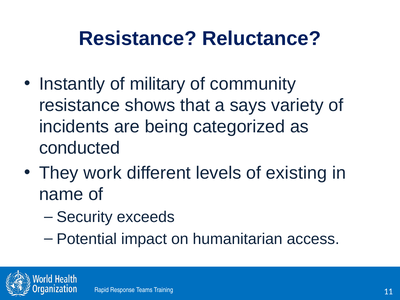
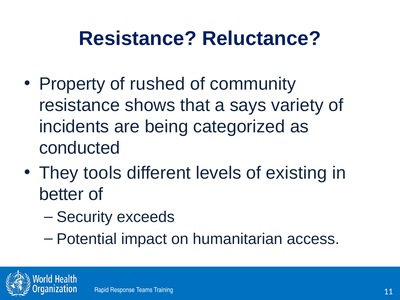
Instantly: Instantly -> Property (72, 84)
military: military -> rushed (157, 84)
work: work -> tools (103, 173)
name: name -> better (61, 194)
